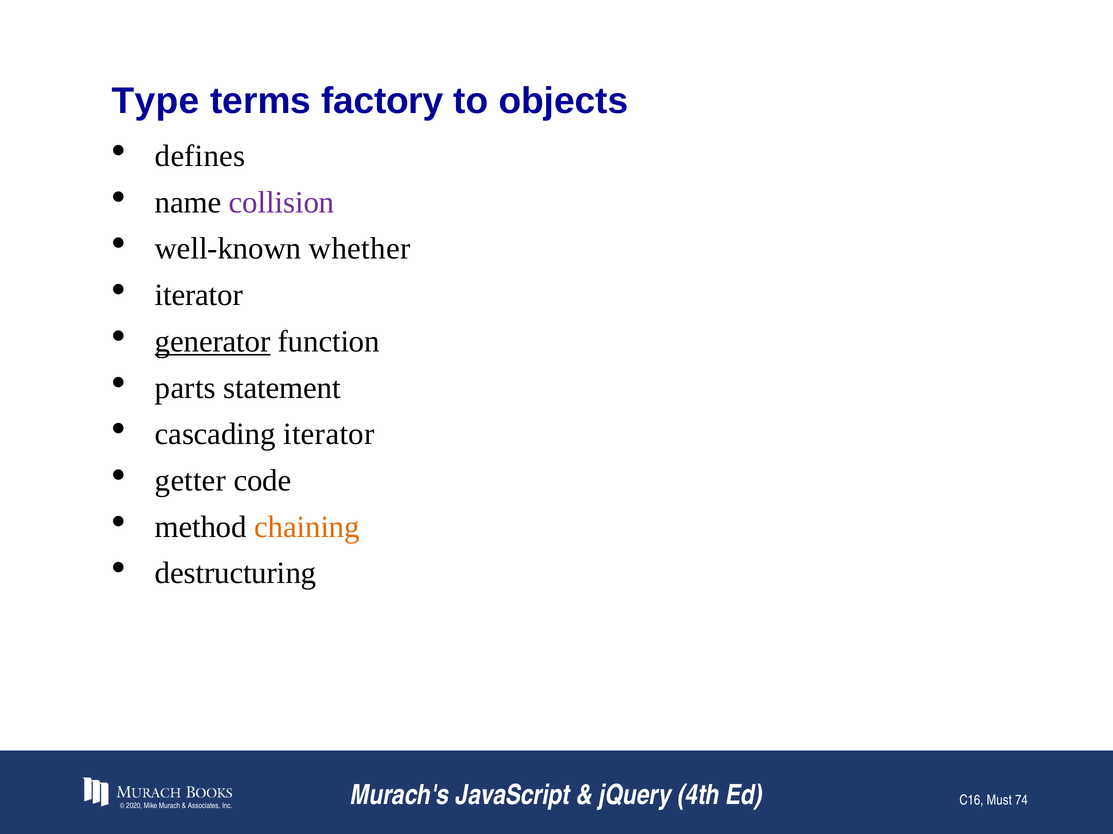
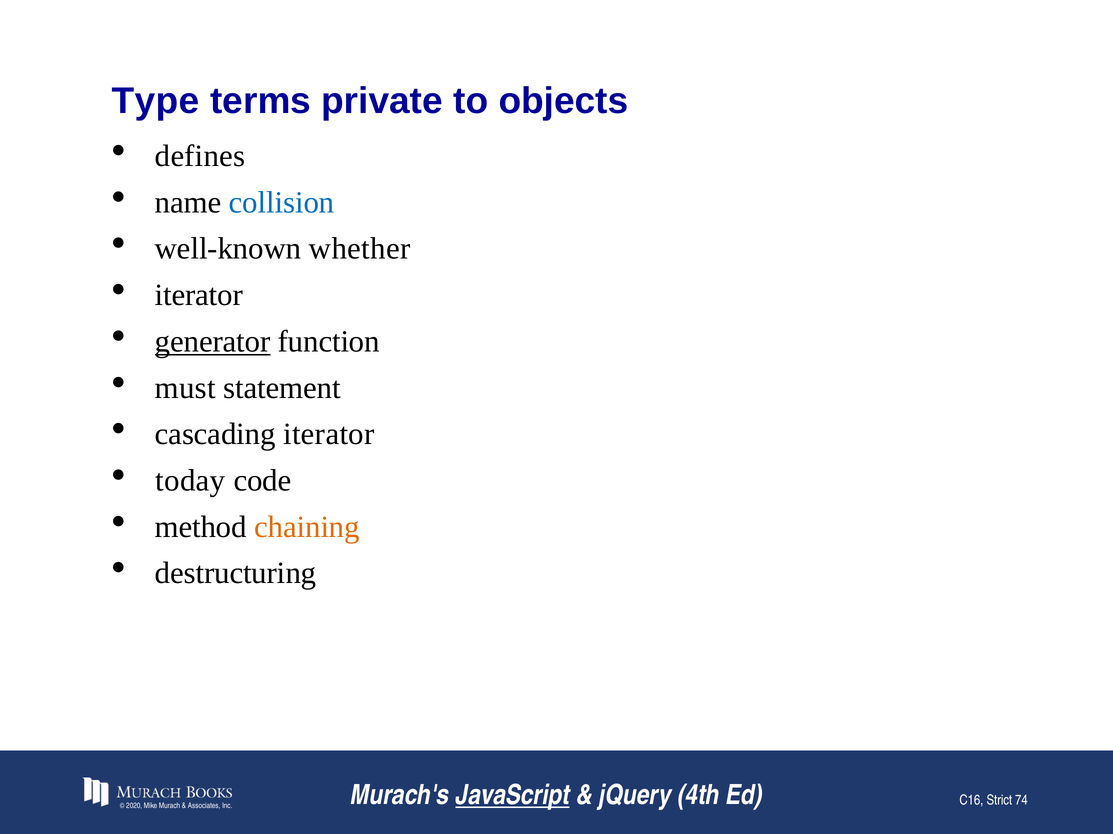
factory: factory -> private (382, 101)
collision colour: purple -> blue (282, 203)
parts: parts -> must (185, 388)
getter: getter -> today (190, 481)
JavaScript underline: none -> present (513, 796)
Must: Must -> Strict (999, 801)
